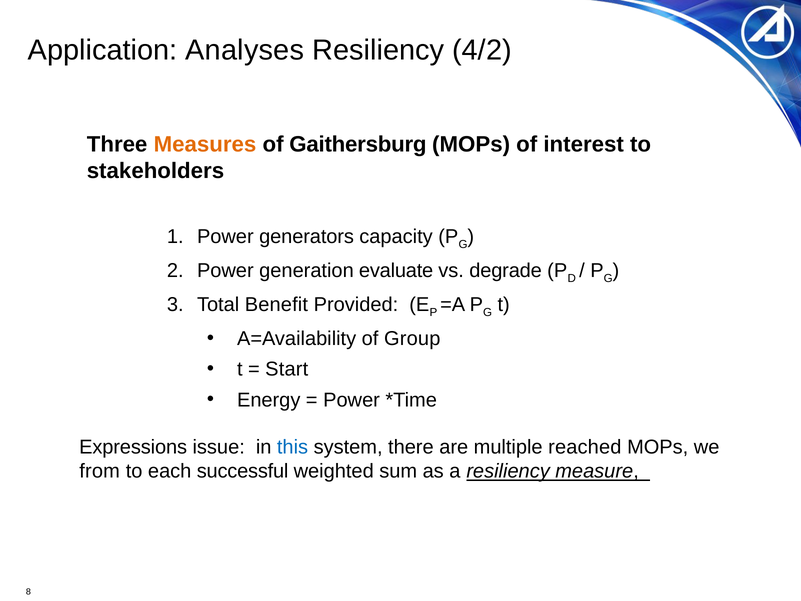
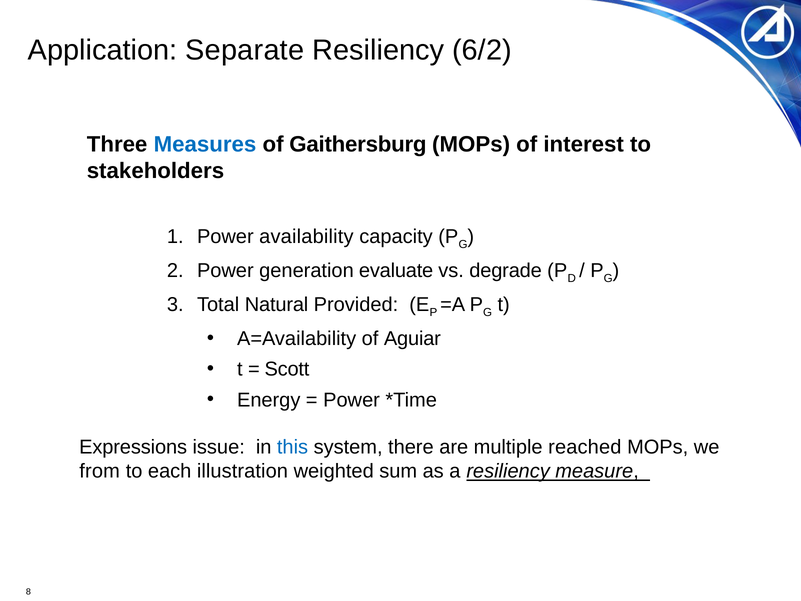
Analyses: Analyses -> Separate (245, 50)
4/2: 4/2 -> 6/2 (482, 50)
Measures colour: orange -> blue (205, 144)
generators: generators -> availability (306, 236)
Benefit: Benefit -> Natural (277, 304)
Group: Group -> Aguiar (412, 338)
Start: Start -> Scott (287, 369)
successful: successful -> illustration (242, 471)
